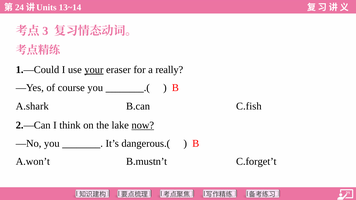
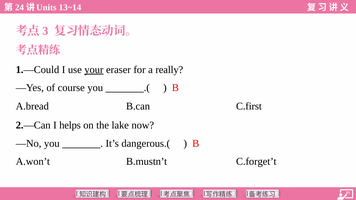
A.shark: A.shark -> A.bread (32, 106)
C.fish: C.fish -> C.first (249, 106)
think: think -> helps (70, 125)
now underline: present -> none (143, 125)
